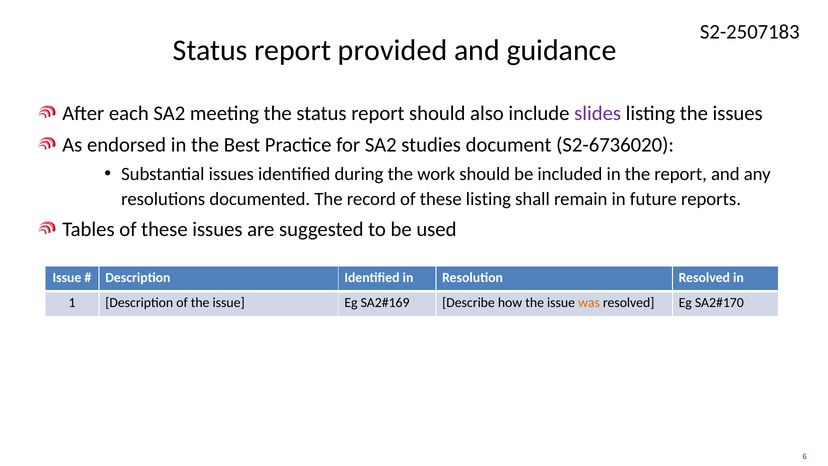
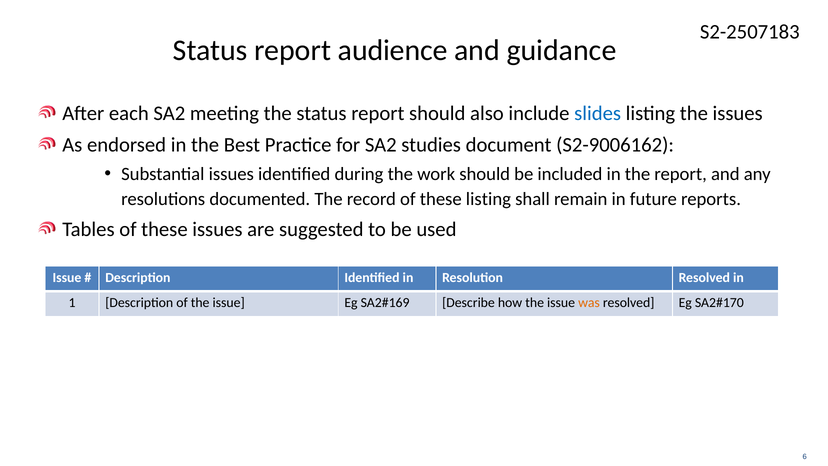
provided: provided -> audience (393, 50)
slides colour: purple -> blue (598, 113)
S2-6736020: S2-6736020 -> S2-9006162 (615, 145)
